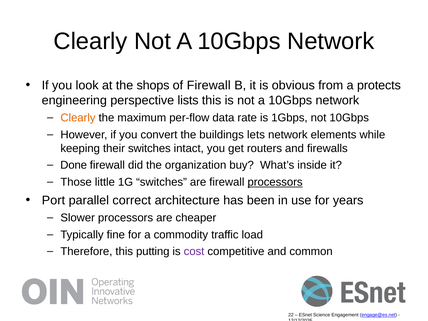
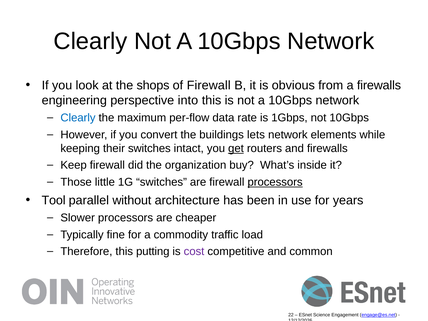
a protects: protects -> firewalls (379, 85)
lists: lists -> into (188, 100)
Clearly colour: orange -> blue (78, 118)
get underline: none -> present (236, 148)
Done: Done -> Keep (74, 165)
Port: Port -> Tool (54, 200)
correct: correct -> without (132, 200)
